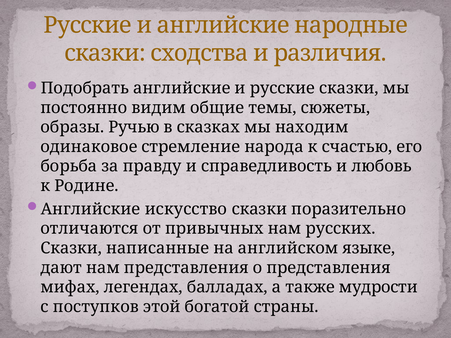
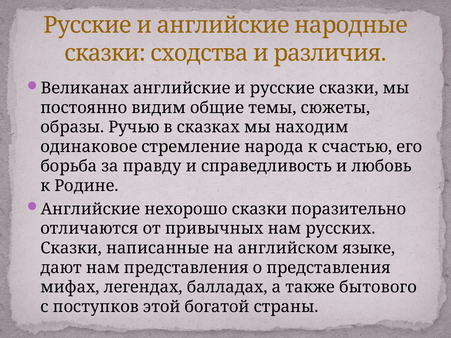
Подобрать: Подобрать -> Великанах (85, 88)
искусство: искусство -> нехорошо (186, 209)
мудрости: мудрости -> бытового (378, 287)
